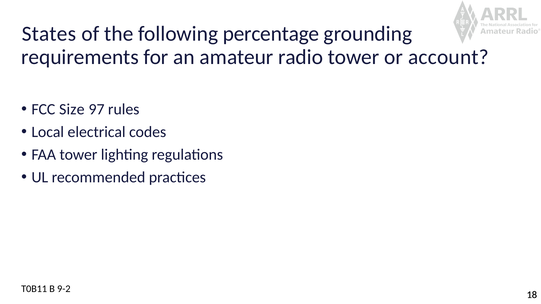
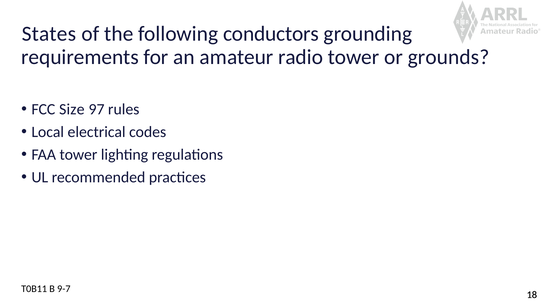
percentage: percentage -> conductors (271, 34)
account: account -> grounds (449, 57)
9-2: 9-2 -> 9-7 (64, 289)
